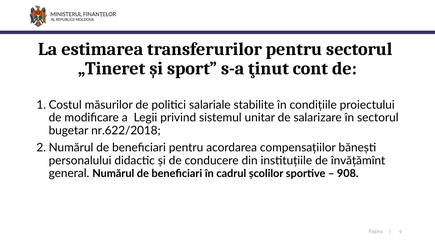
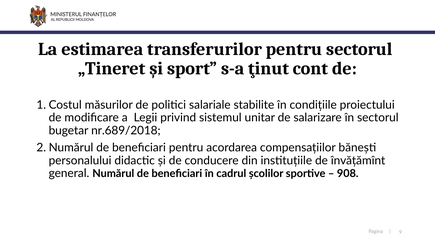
nr.622/2018: nr.622/2018 -> nr.689/2018 (126, 130)
